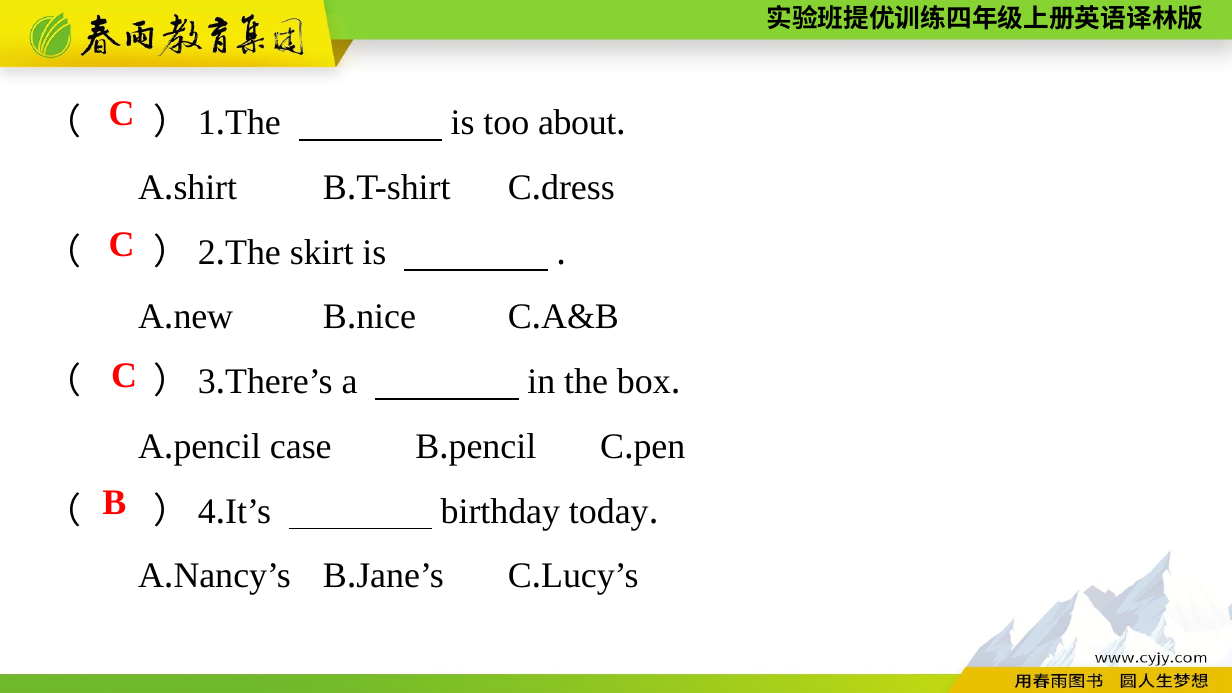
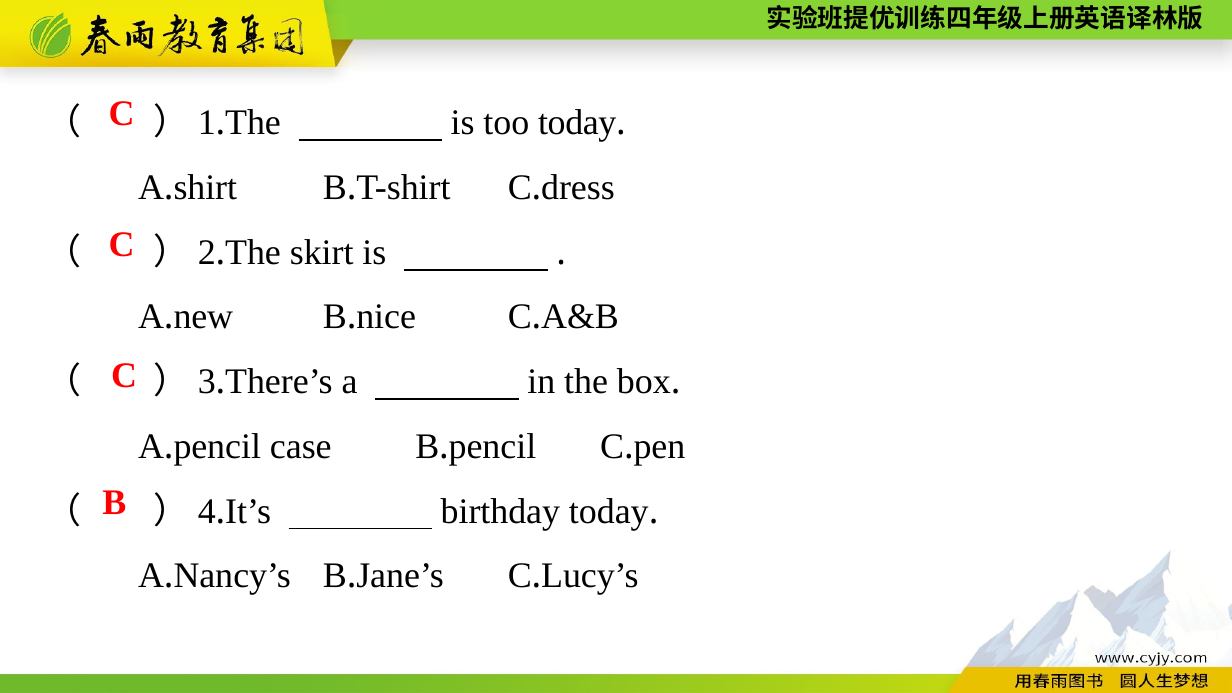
too about: about -> today (577, 123)
